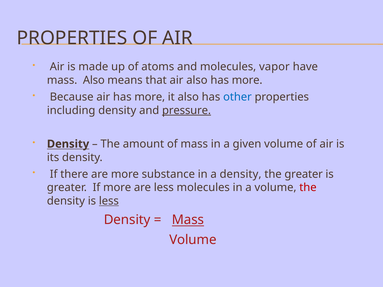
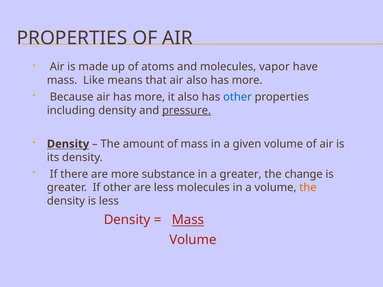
mass Also: Also -> Like (94, 80)
a density: density -> greater (241, 174)
the greater: greater -> change (304, 174)
If more: more -> other (117, 188)
the colour: red -> orange (308, 188)
less underline: present -> none (109, 201)
